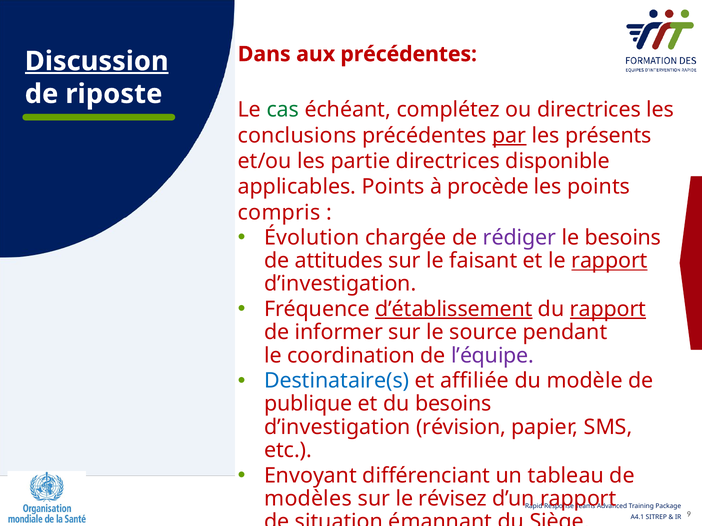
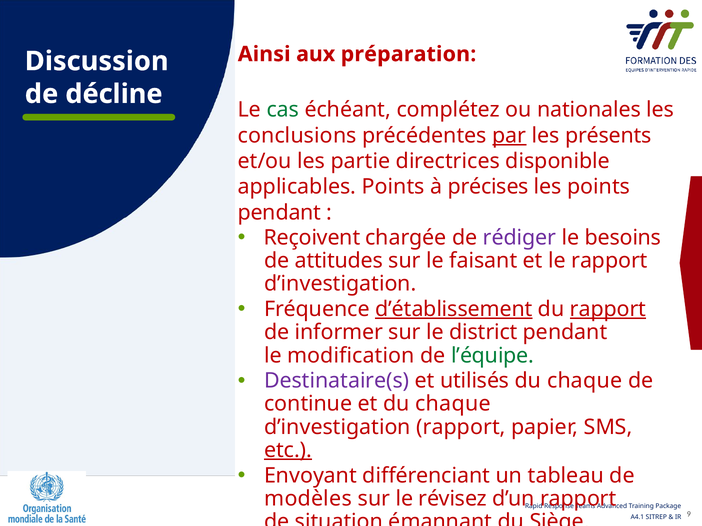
Dans: Dans -> Ainsi (264, 54)
aux précédentes: précédentes -> préparation (408, 54)
Discussion underline: present -> none (97, 61)
riposte: riposte -> décline (114, 94)
ou directrices: directrices -> nationales (589, 110)
procède: procède -> précises (488, 187)
compris: compris -> pendant (279, 213)
Évolution: Évolution -> Reçoivent (312, 238)
rapport underline: present -> none (609, 261)
source: source -> district (483, 333)
coordination: coordination -> modification (351, 356)
l’équipe colour: purple -> green (493, 356)
Destinataire(s colour: blue -> purple (337, 381)
affiliée: affiliée -> utilisés (475, 381)
modèle: modèle -> chaque (585, 381)
publique: publique -> continue (308, 404)
et du besoins: besoins -> chaque (453, 404)
d’investigation révision: révision -> rapport (461, 427)
etc underline: none -> present (288, 451)
